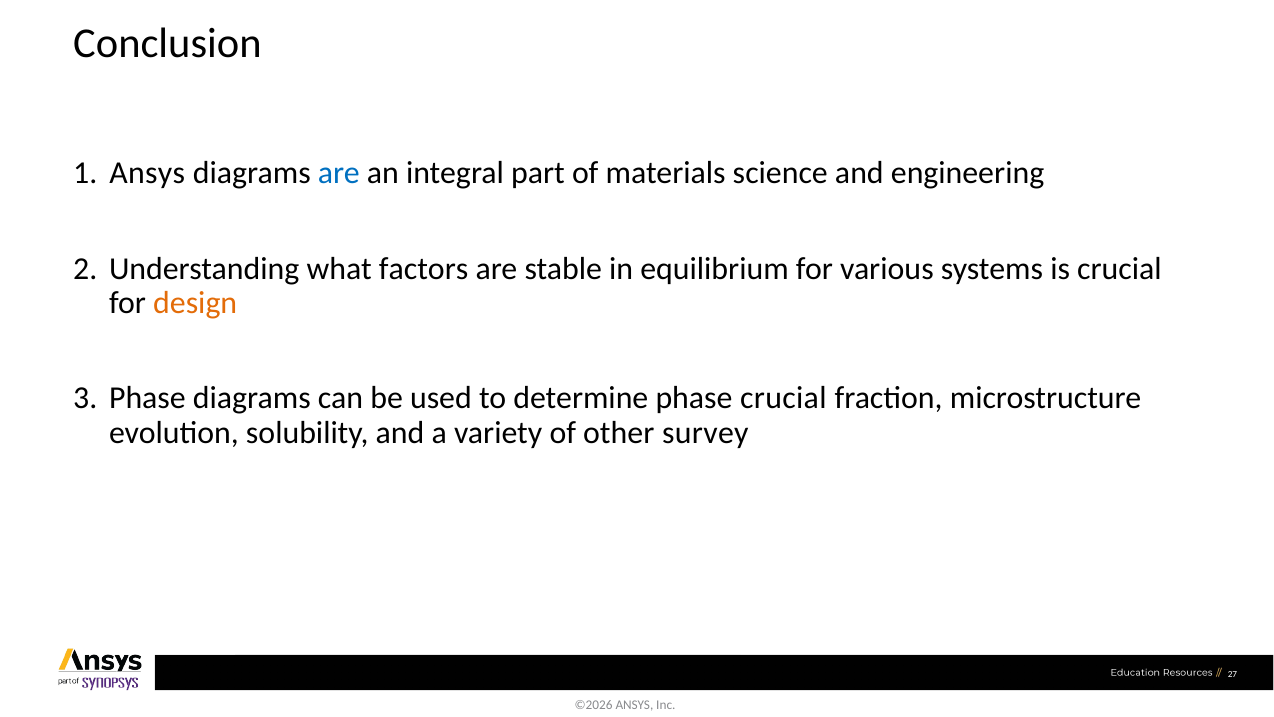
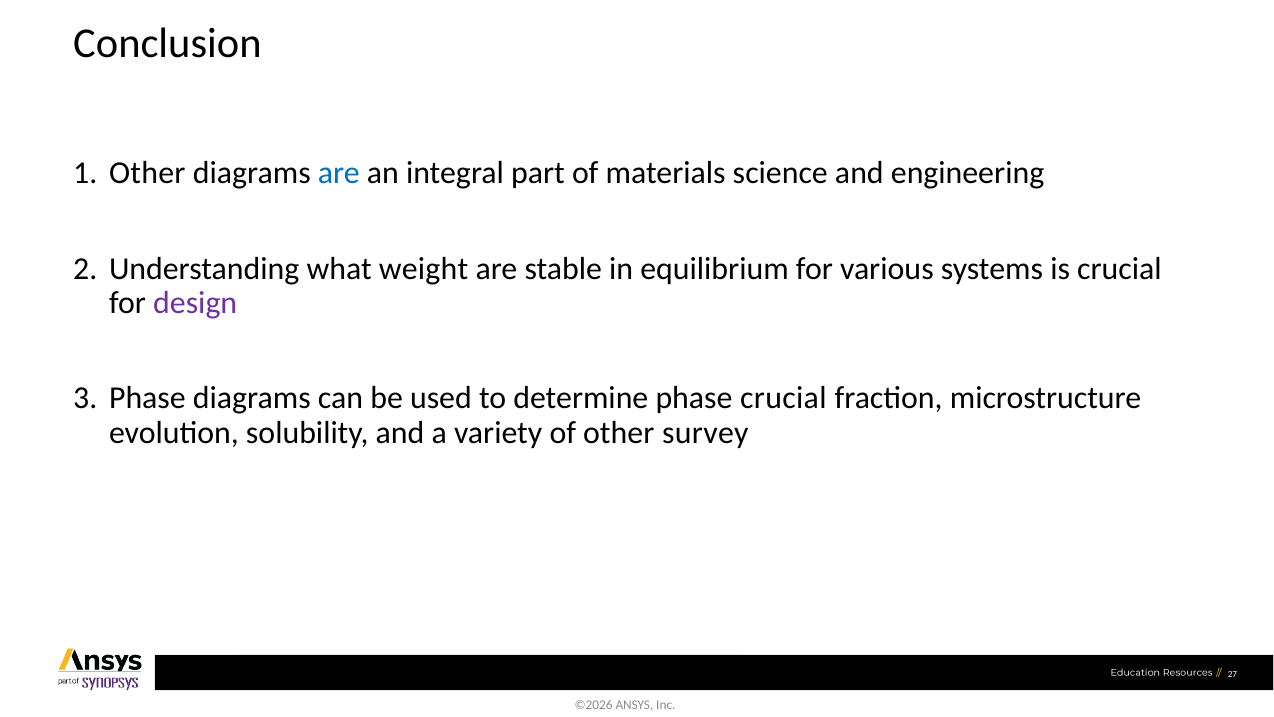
Ansys: Ansys -> Other (147, 173)
factors: factors -> weight (424, 268)
design colour: orange -> purple (195, 303)
